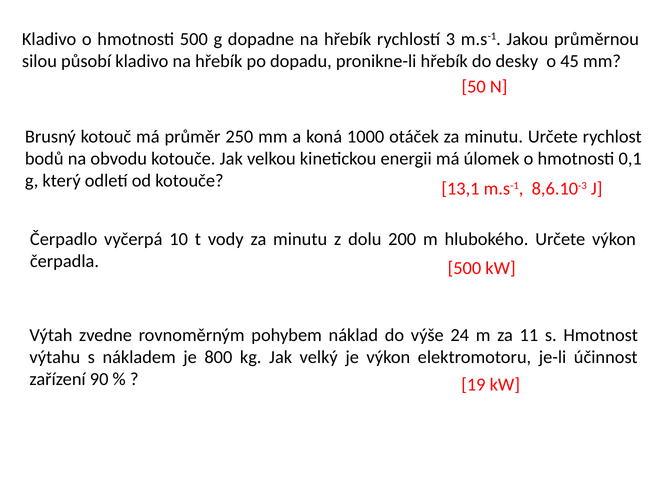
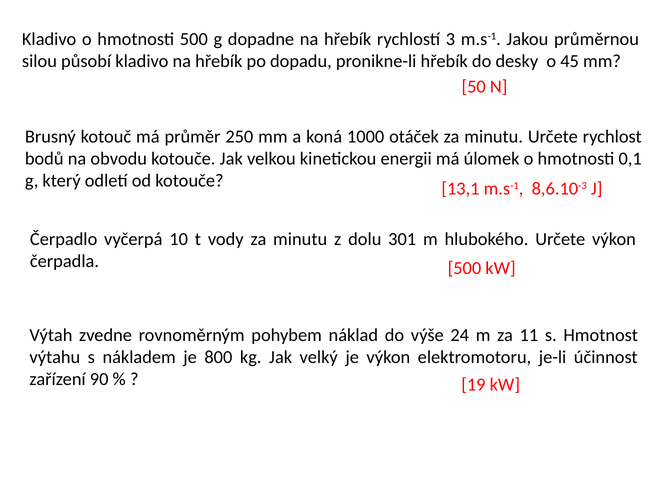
200: 200 -> 301 (402, 239)
